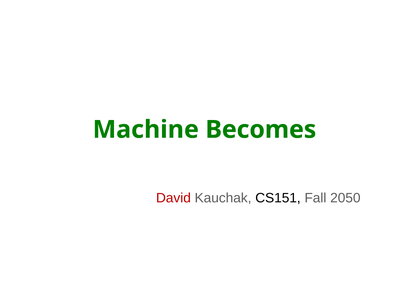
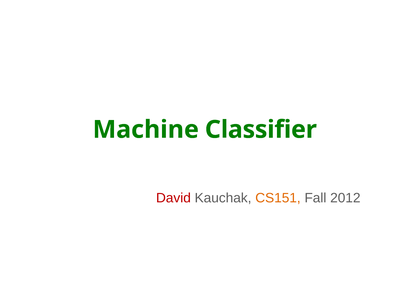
Becomes: Becomes -> Classifier (261, 130)
CS151 colour: black -> orange (278, 199)
2050: 2050 -> 2012 (345, 199)
